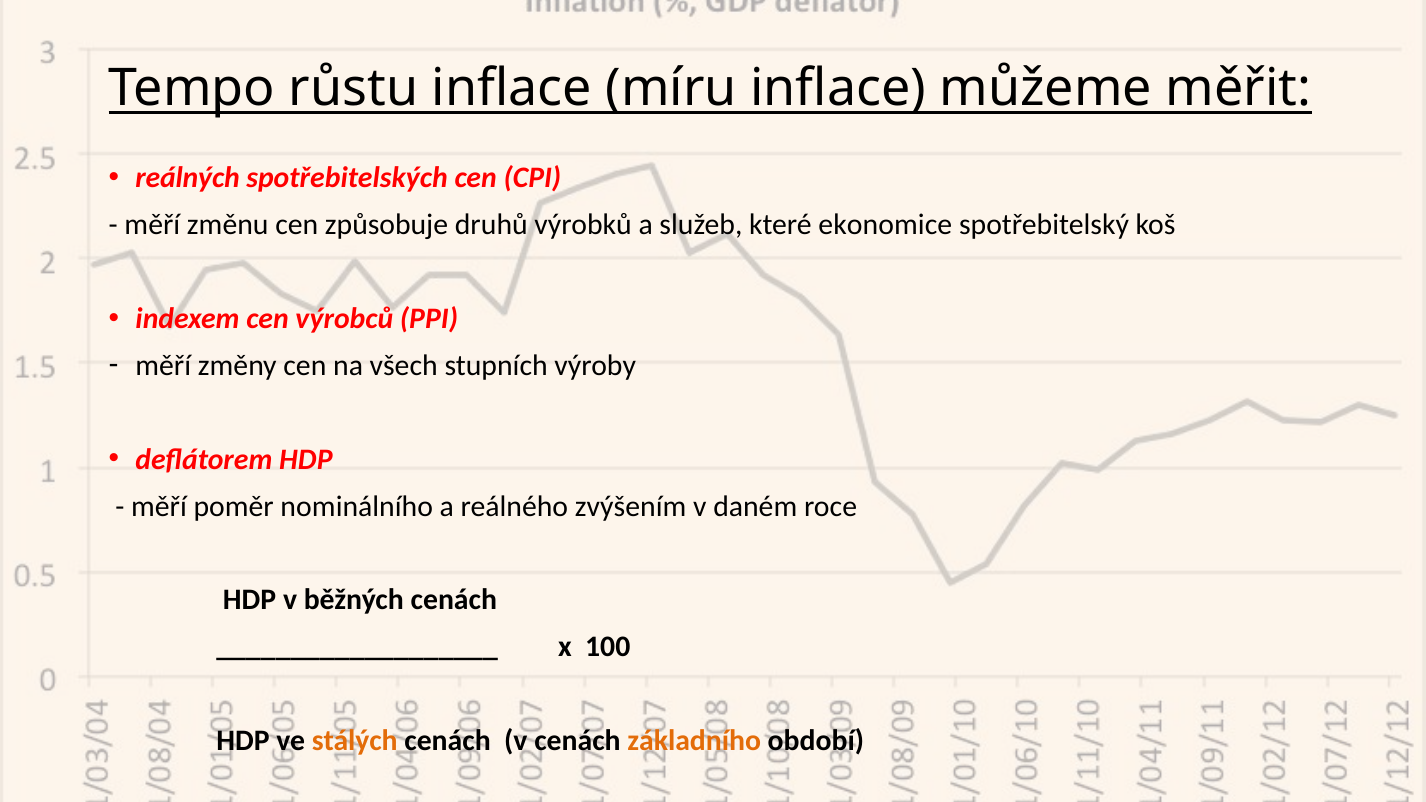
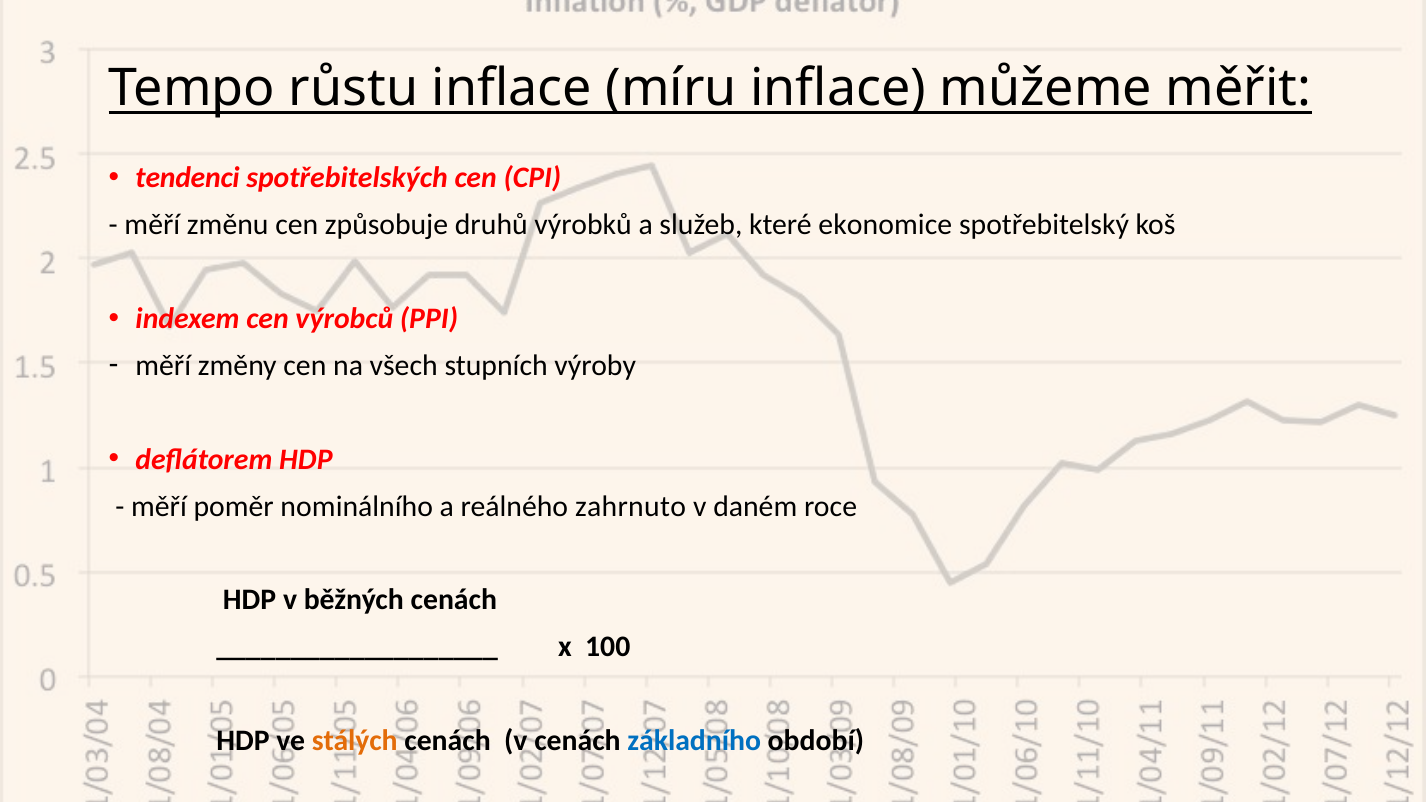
reálných: reálných -> tendenci (188, 178)
zvýšením: zvýšením -> zahrnuto (631, 506)
základního colour: orange -> blue (694, 741)
